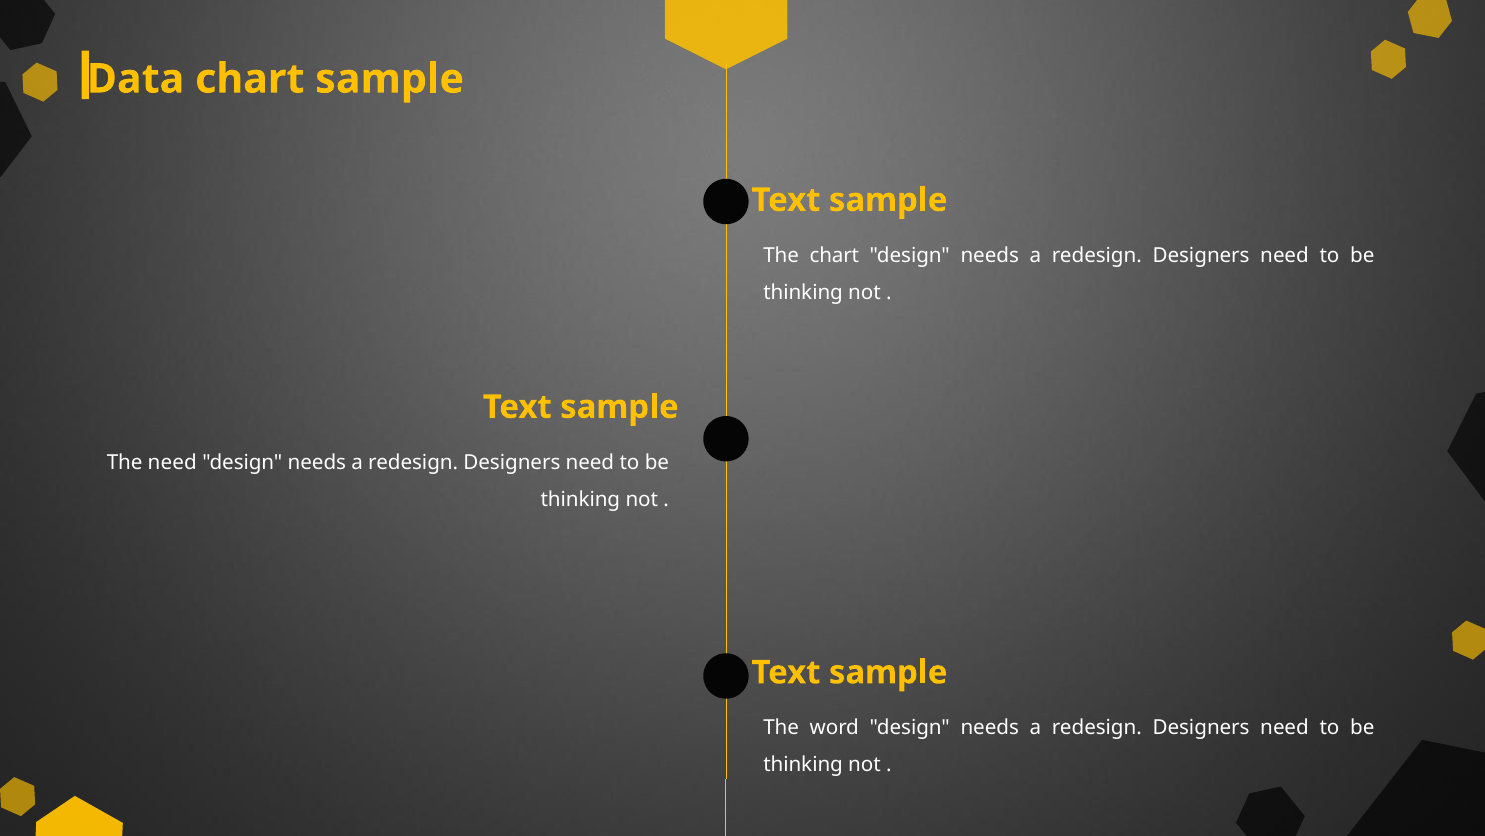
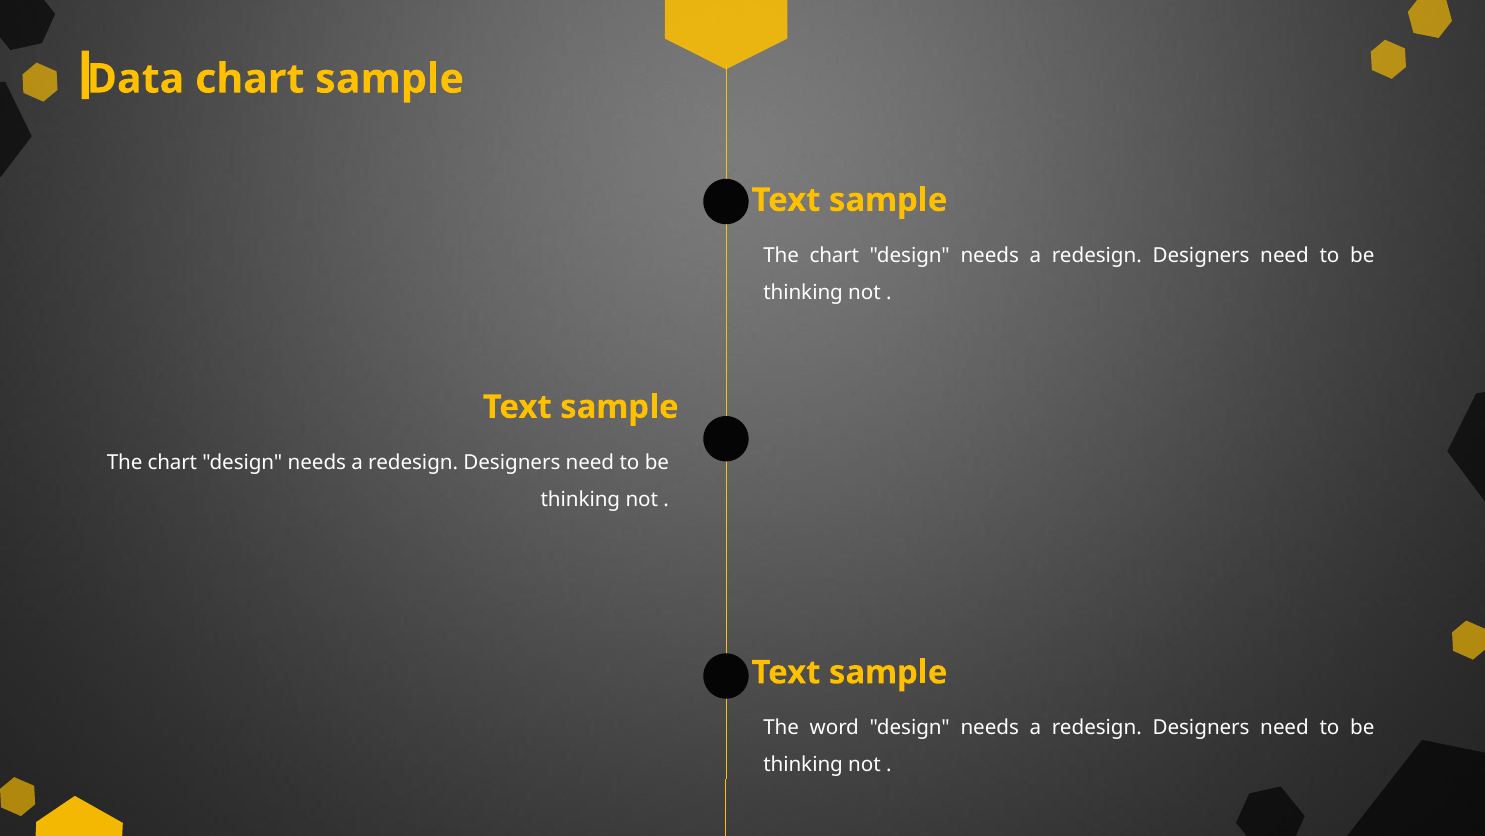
need: need -> chart (172, 462)
